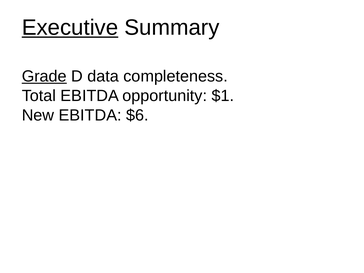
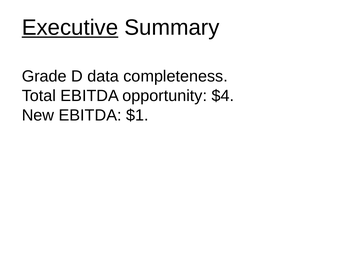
Grade underline: present -> none (44, 76)
$1: $1 -> $4 (223, 96)
$6: $6 -> $1 (137, 115)
